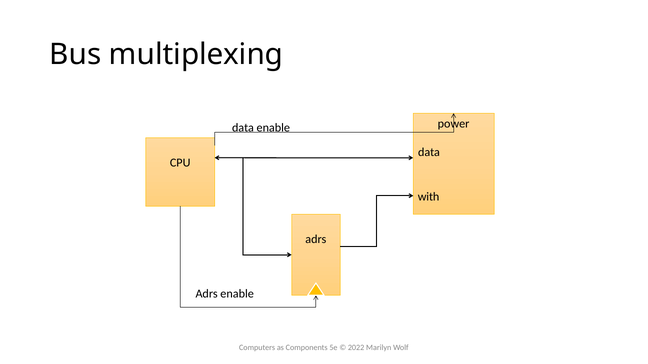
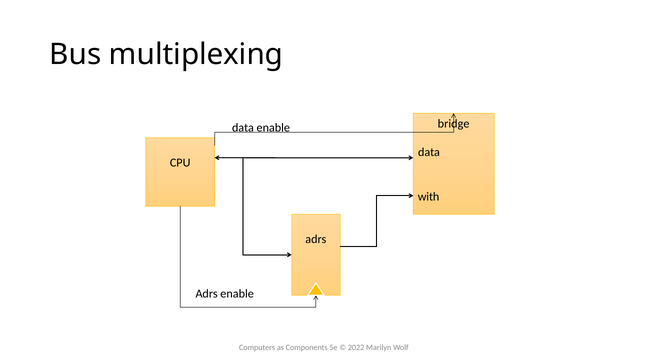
power: power -> bridge (454, 124)
